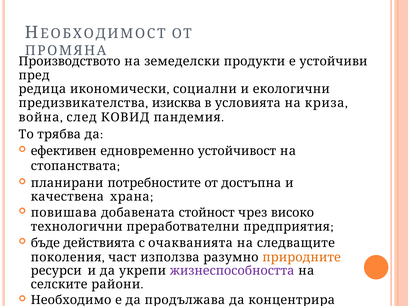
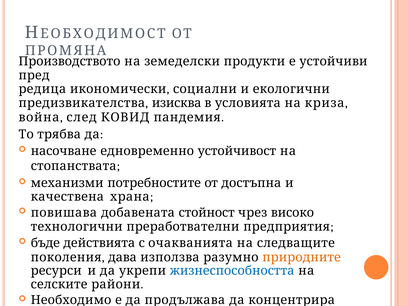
ефективен: ефективен -> насочване (64, 151)
планирани: планирани -> механизми (67, 183)
част: част -> дава (122, 257)
жизнеспособността colour: purple -> blue (232, 271)
